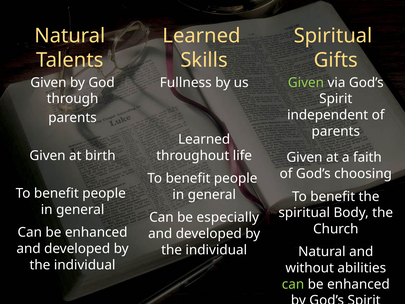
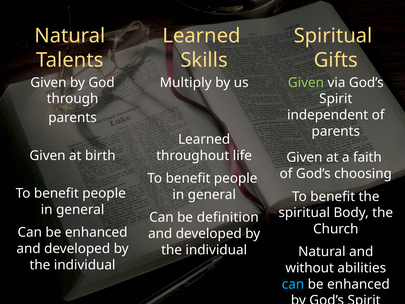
Fullness: Fullness -> Multiply (186, 83)
especially: especially -> definition (228, 217)
can colour: light green -> light blue (293, 284)
